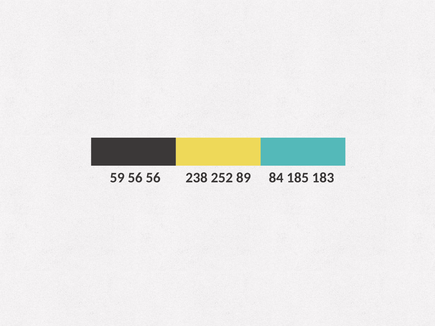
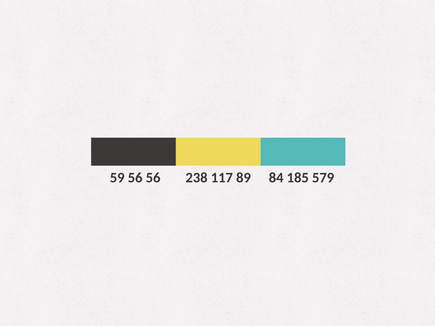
252: 252 -> 117 (222, 178)
183: 183 -> 579 (323, 178)
